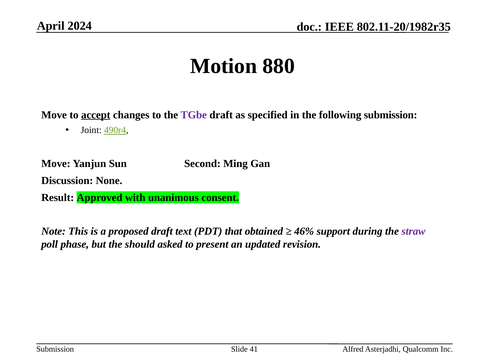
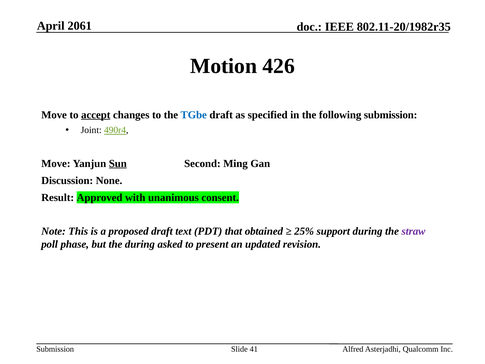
2024: 2024 -> 2061 (80, 26)
880: 880 -> 426 (279, 66)
TGbe colour: purple -> blue (194, 115)
Sun underline: none -> present (118, 163)
46%: 46% -> 25% (304, 231)
the should: should -> during (140, 244)
